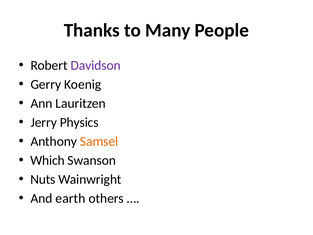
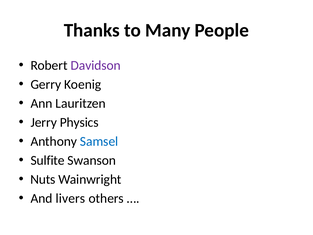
Samsel colour: orange -> blue (99, 141)
Which: Which -> Sulfite (48, 160)
earth: earth -> livers (70, 198)
